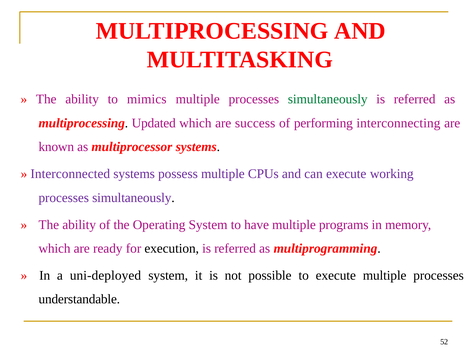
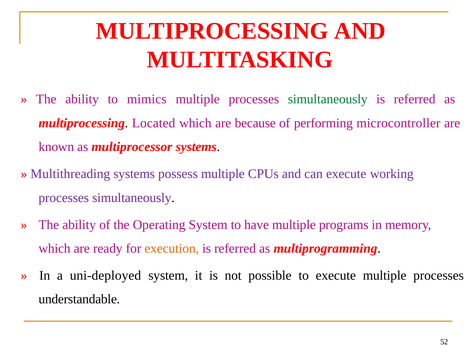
Updated: Updated -> Located (154, 123)
success: success -> because (255, 123)
interconnecting: interconnecting -> microcontroller (398, 123)
Interconnected: Interconnected -> Multithreading (70, 174)
execution colour: black -> orange (172, 248)
